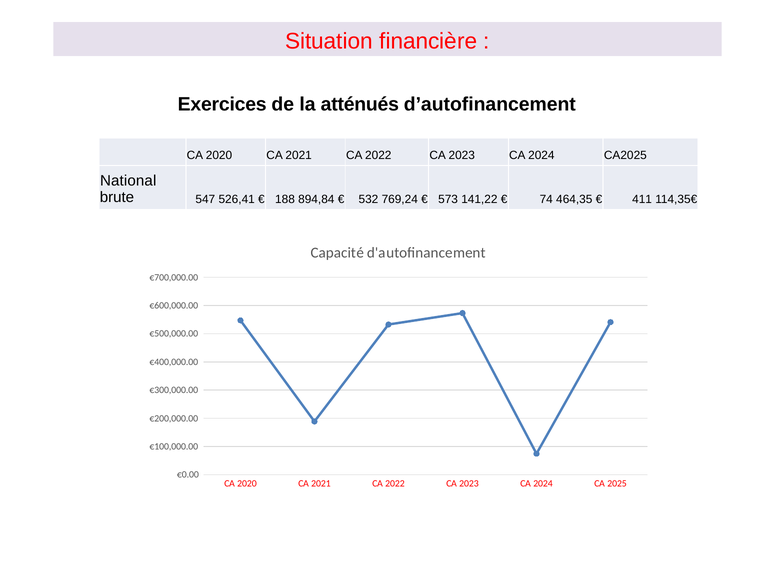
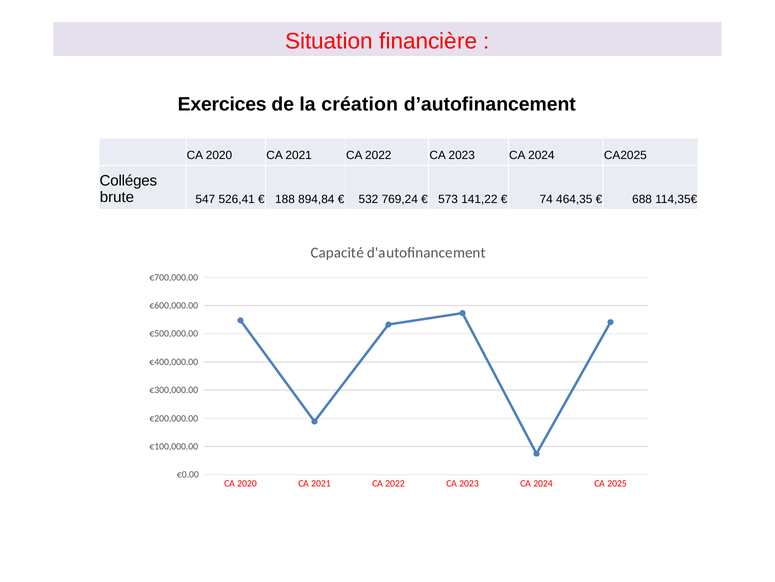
atténués: atténués -> création (360, 104)
National: National -> Colléges (128, 180)
411: 411 -> 688 (642, 199)
